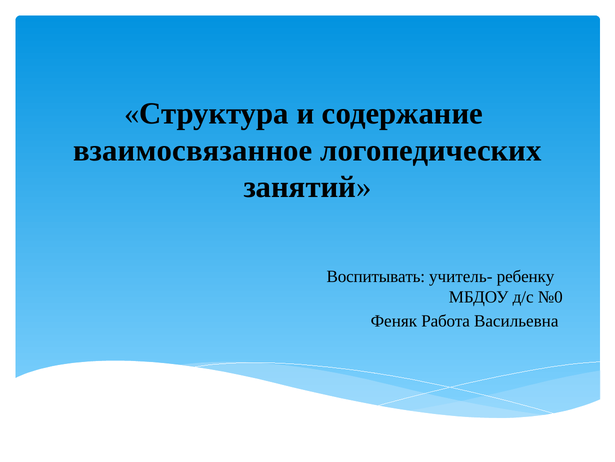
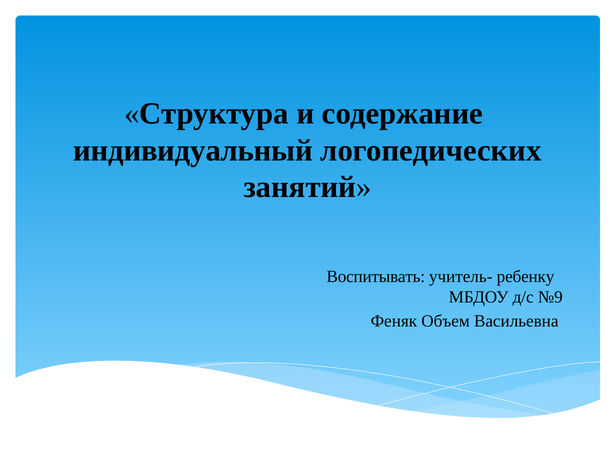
взаимосвязанное: взаимосвязанное -> индивидуальный (193, 150)
№0: №0 -> №9 (550, 296)
Работа: Работа -> Объем (446, 320)
